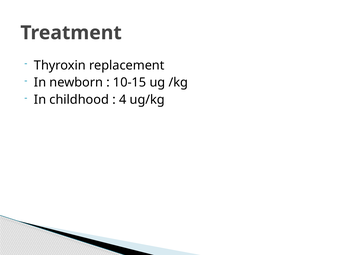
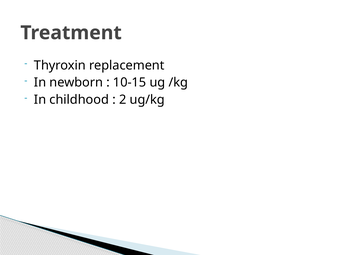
4: 4 -> 2 (123, 100)
